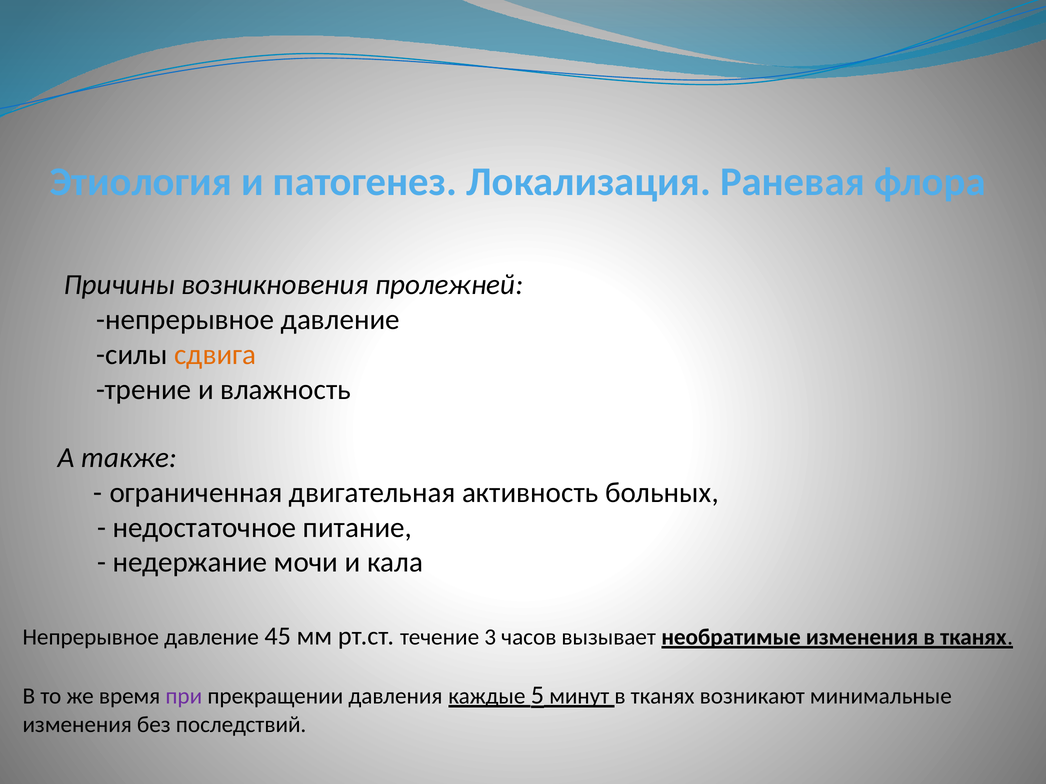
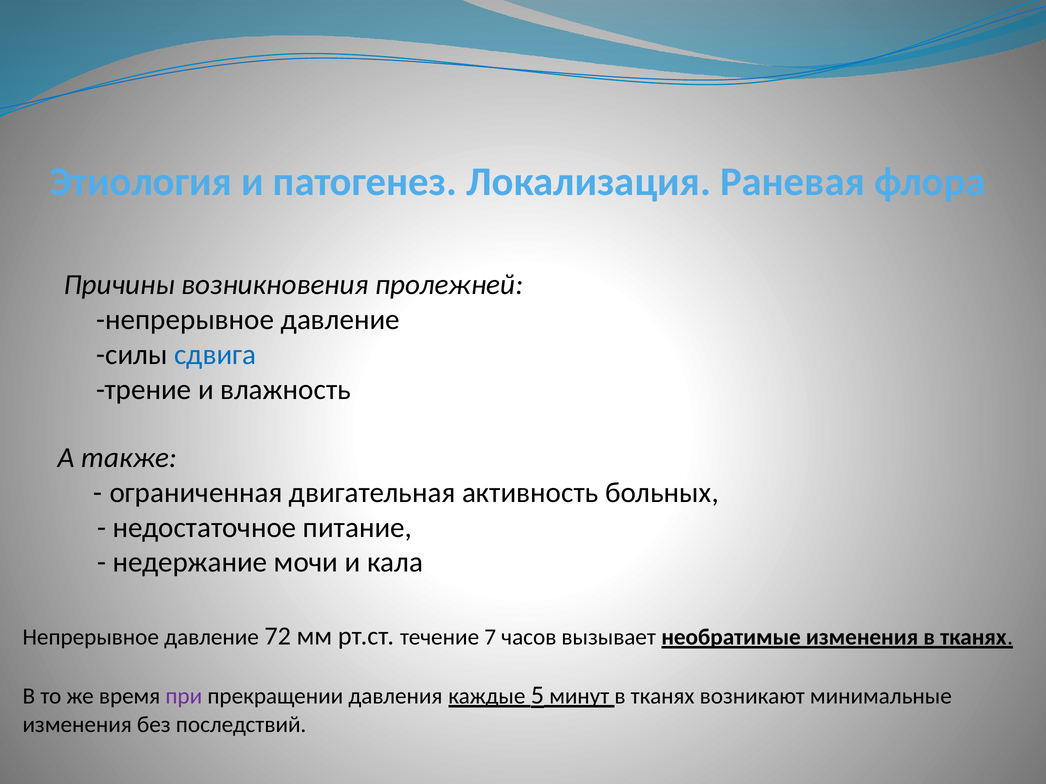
сдвига colour: orange -> blue (215, 355)
45: 45 -> 72 (278, 636)
3: 3 -> 7 (490, 637)
